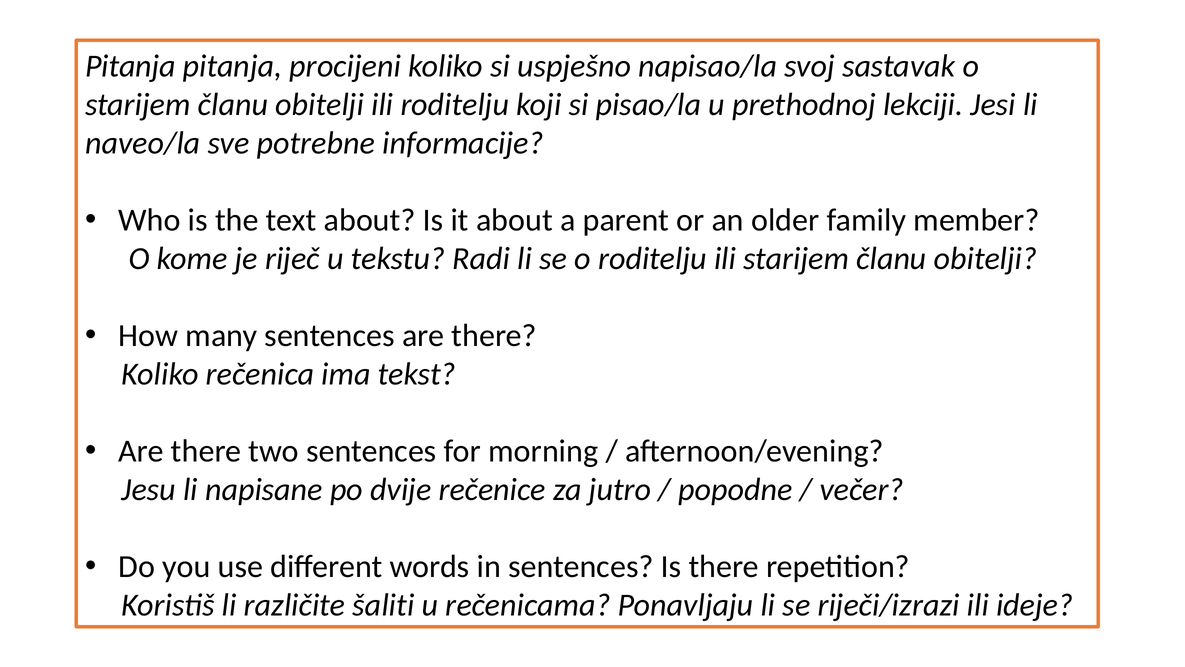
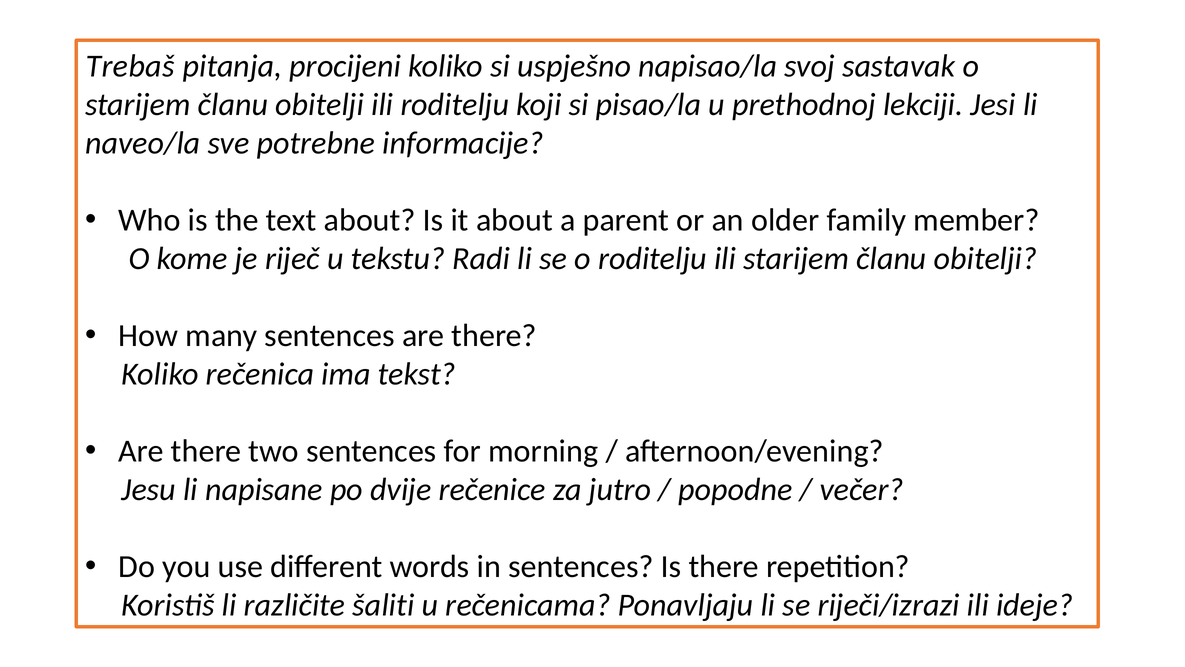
Pitanja: Pitanja -> Trebaš (130, 66)
